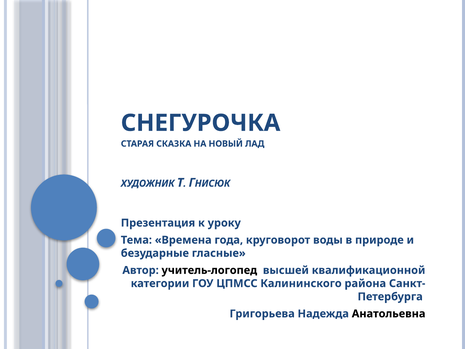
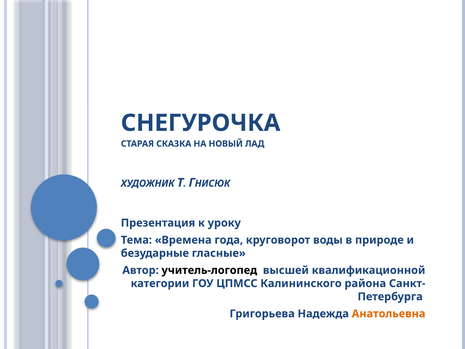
Анатольевна colour: black -> orange (389, 314)
